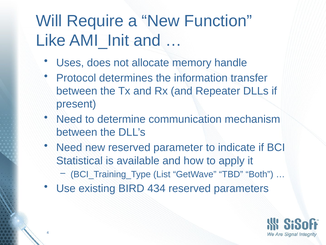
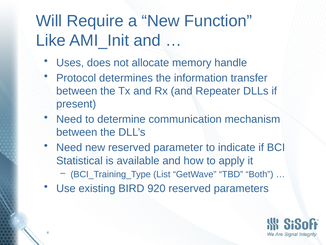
434: 434 -> 920 (156, 188)
